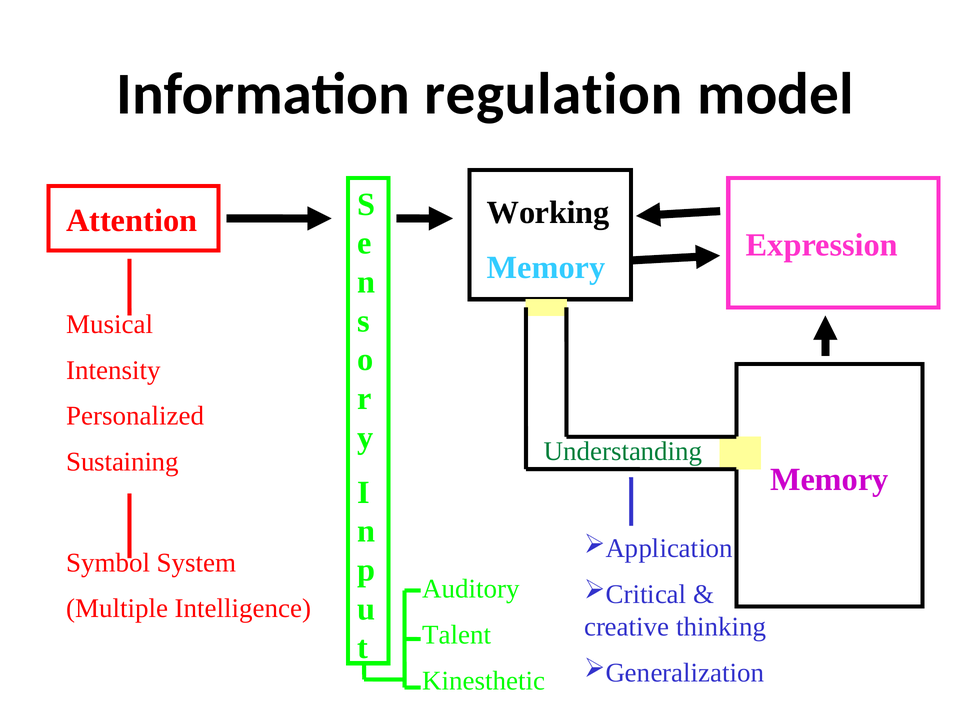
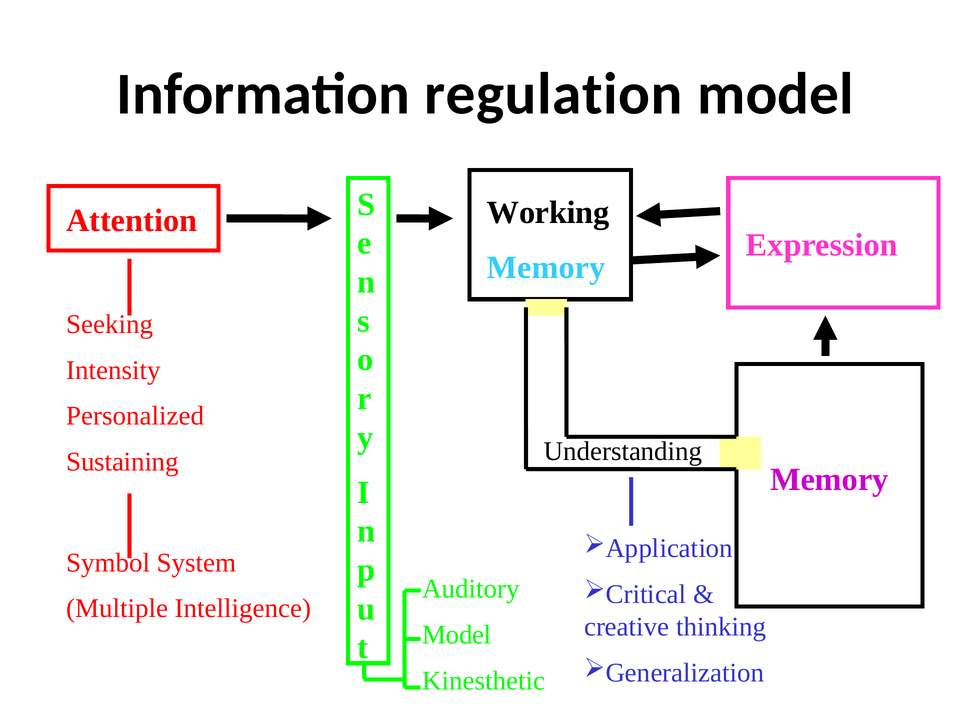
Musical: Musical -> Seeking (110, 324)
Understanding colour: green -> black (623, 452)
Talent: Talent -> Model (457, 635)
